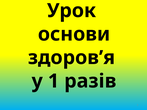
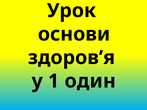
разів: разів -> один (90, 81)
